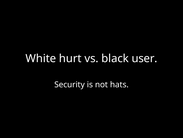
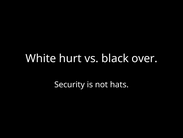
user: user -> over (145, 58)
